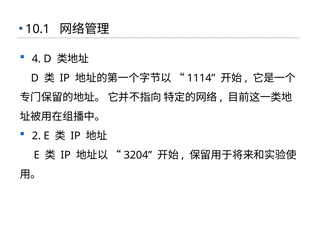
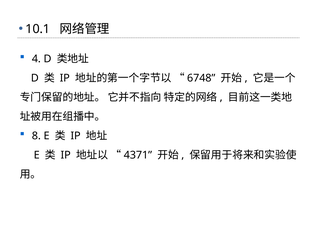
1114: 1114 -> 6748 (201, 78)
2: 2 -> 8 (36, 136)
3204: 3204 -> 4371 (138, 155)
